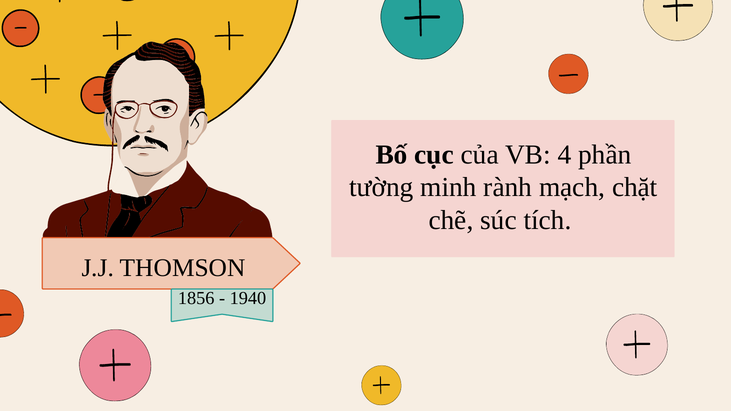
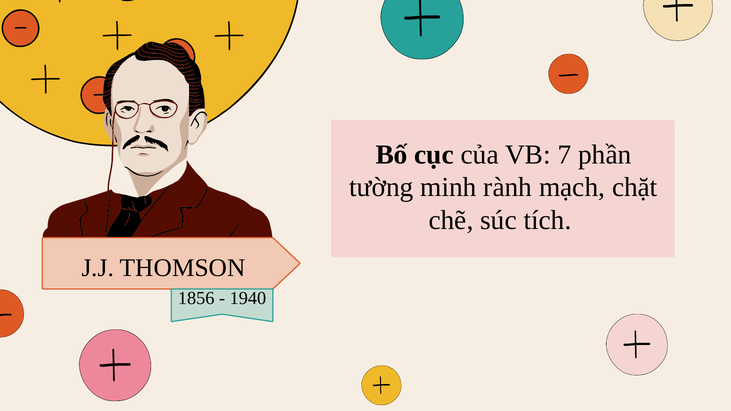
4: 4 -> 7 (564, 155)
